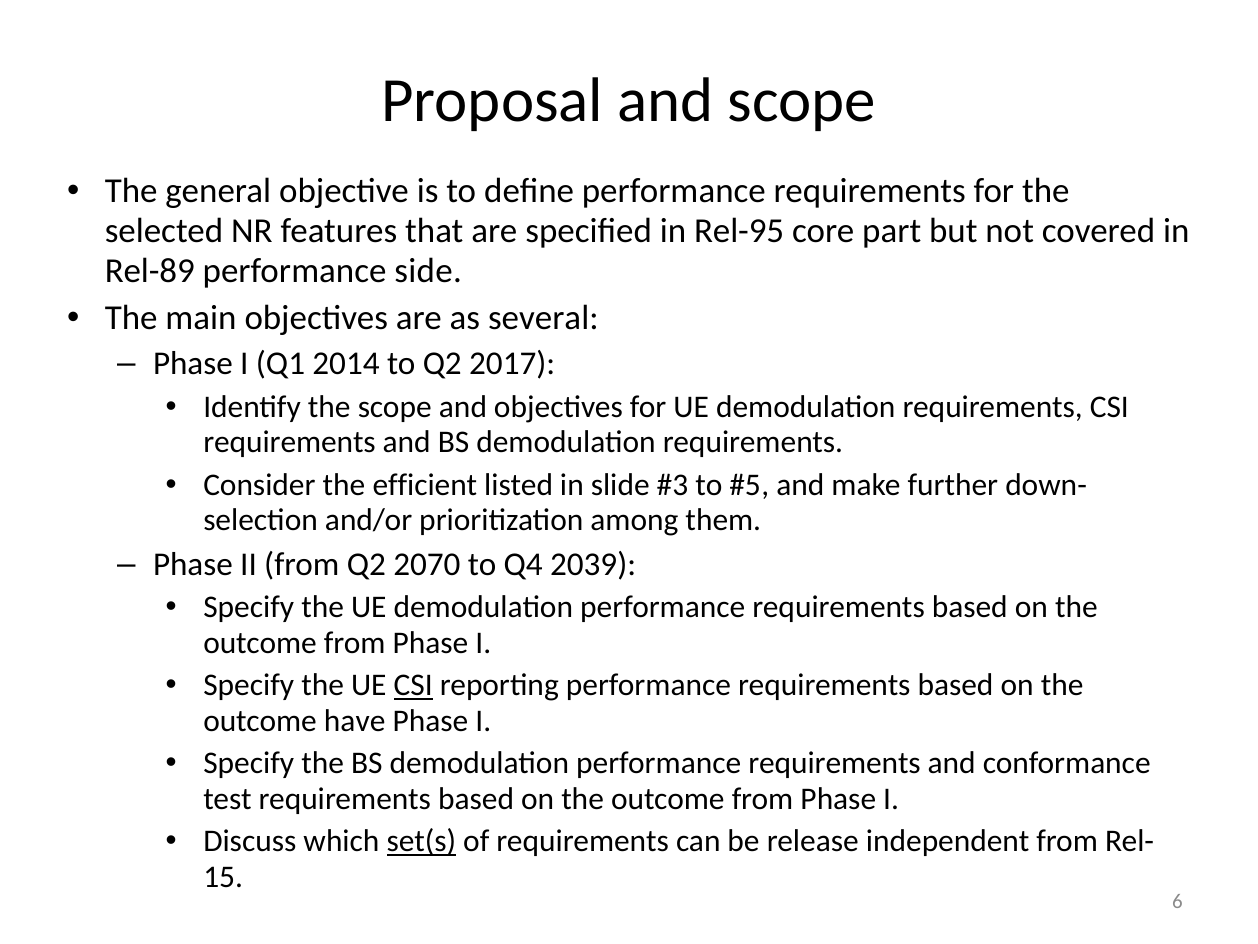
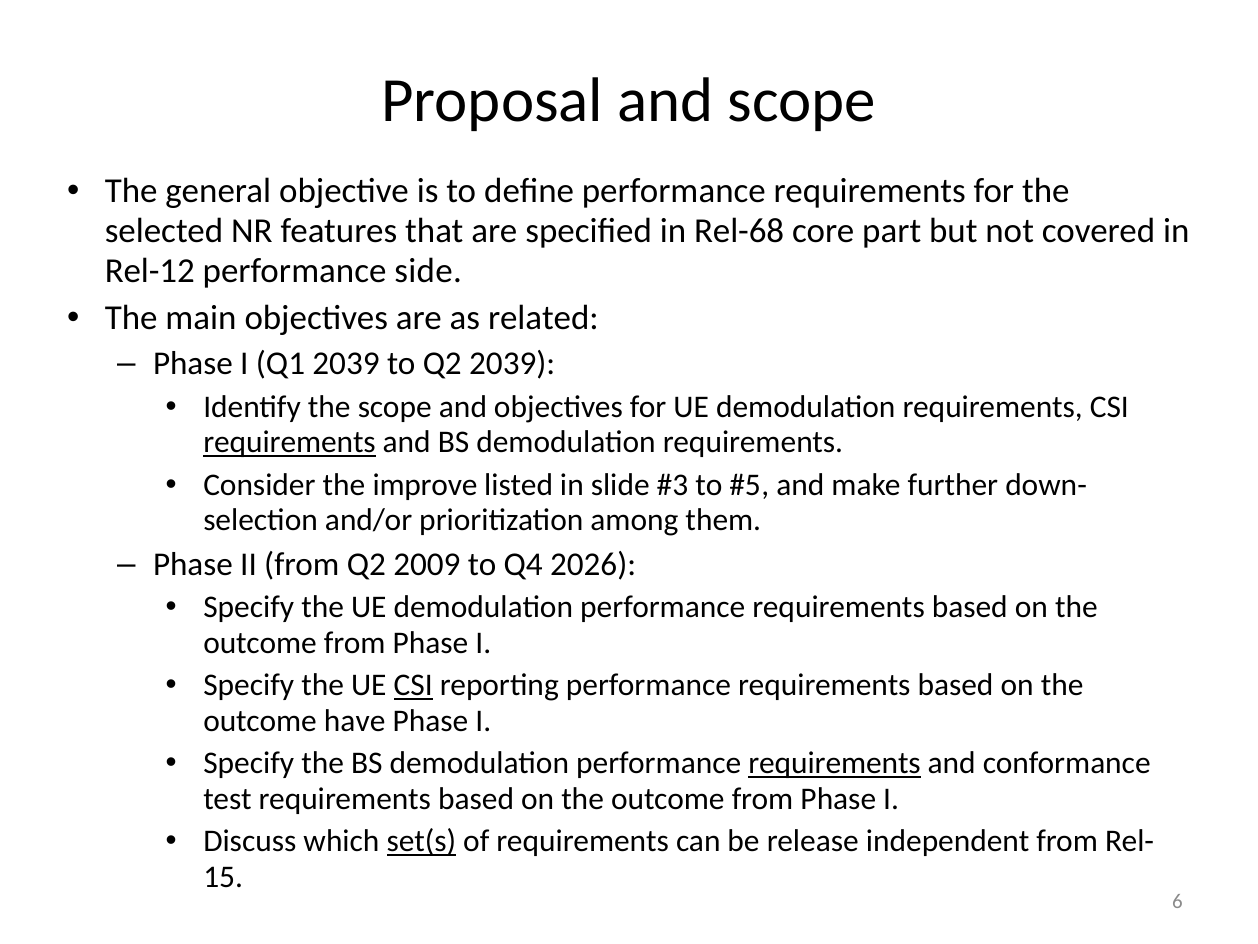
Rel-95: Rel-95 -> Rel-68 (739, 231)
Rel-89: Rel-89 -> Rel-12 (150, 271)
several: several -> related (543, 318)
Q1 2014: 2014 -> 2039 (346, 363)
Q2 2017: 2017 -> 2039 (512, 363)
requirements underline: none -> present (290, 442)
efficient: efficient -> improve (425, 484)
2070: 2070 -> 2009 (427, 564)
2039: 2039 -> 2026 (593, 564)
requirements underline: none -> present (835, 763)
